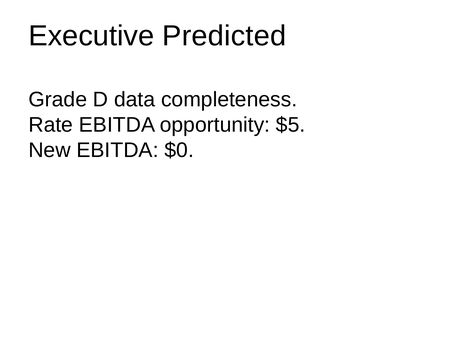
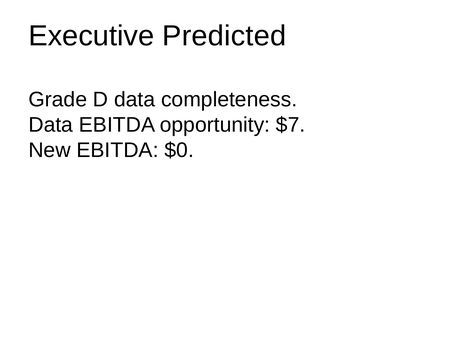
Rate: Rate -> Data (51, 125)
$5: $5 -> $7 (291, 125)
